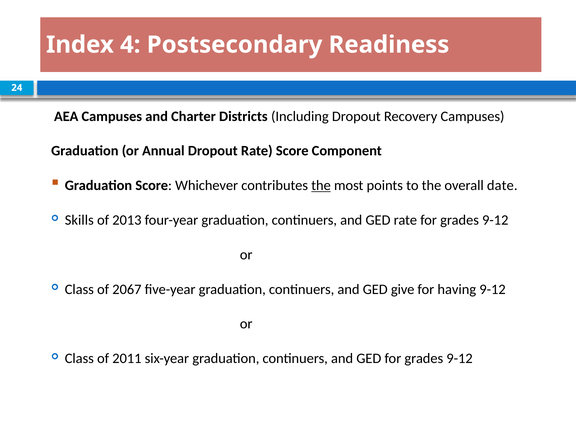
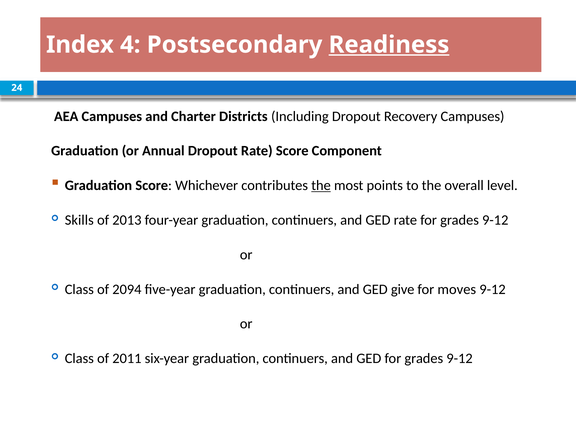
Readiness underline: none -> present (389, 45)
date: date -> level (502, 185)
2067: 2067 -> 2094 (127, 289)
having: having -> moves (457, 289)
